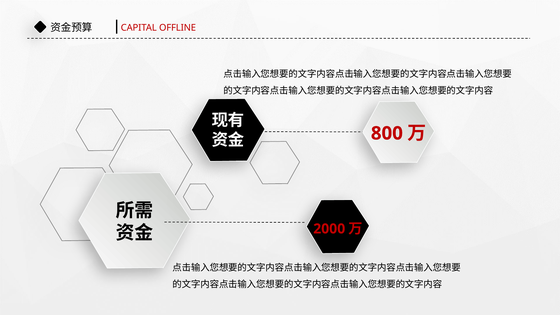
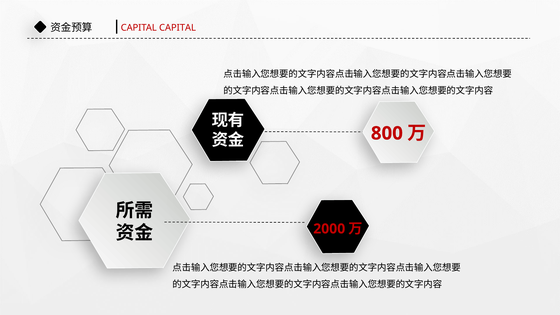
CAPITAL OFFLINE: OFFLINE -> CAPITAL (178, 28)
